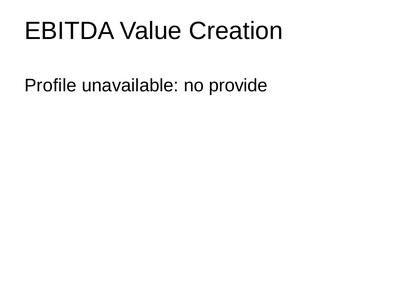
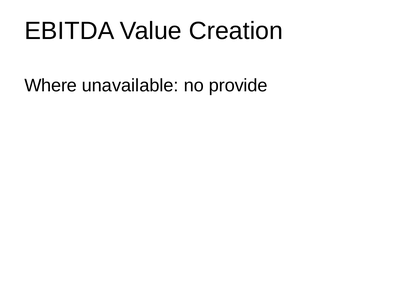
Profile: Profile -> Where (51, 86)
